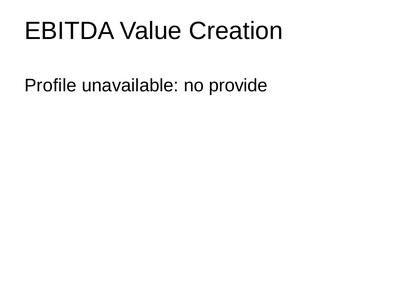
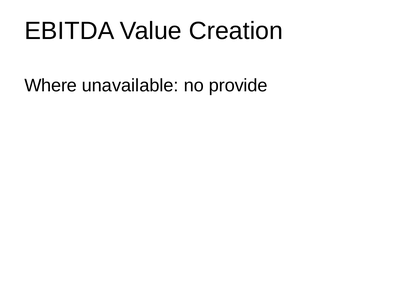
Profile: Profile -> Where (51, 86)
